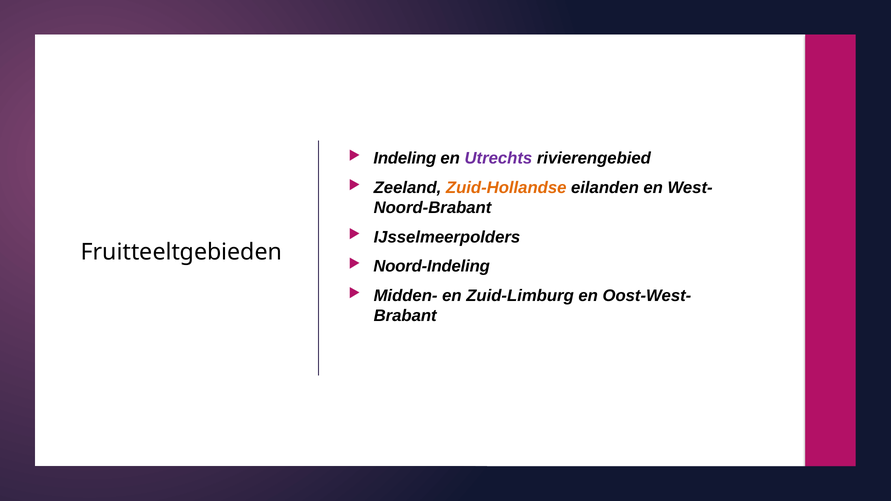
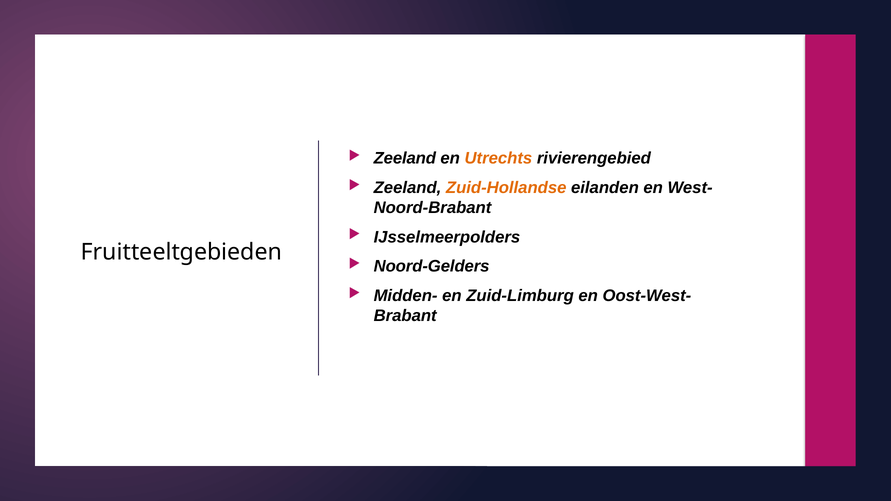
Indeling: Indeling -> Zeeland (405, 158)
Utrechts colour: purple -> orange (498, 158)
Noord-Indeling: Noord-Indeling -> Noord-Gelders (432, 266)
